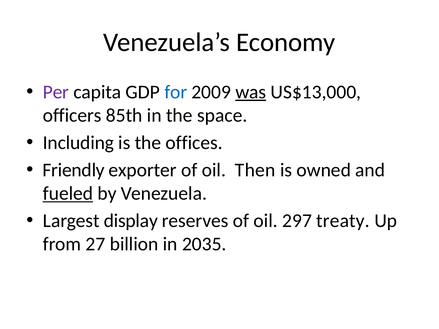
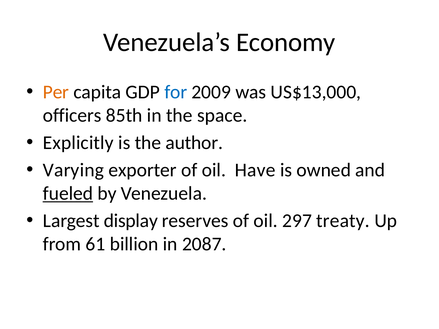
Per colour: purple -> orange (56, 92)
was underline: present -> none (251, 92)
Including: Including -> Explicitly (78, 143)
offices: offices -> author (194, 143)
Friendly: Friendly -> Varying (73, 170)
Then: Then -> Have (255, 170)
27: 27 -> 61 (95, 244)
2035: 2035 -> 2087 (204, 244)
